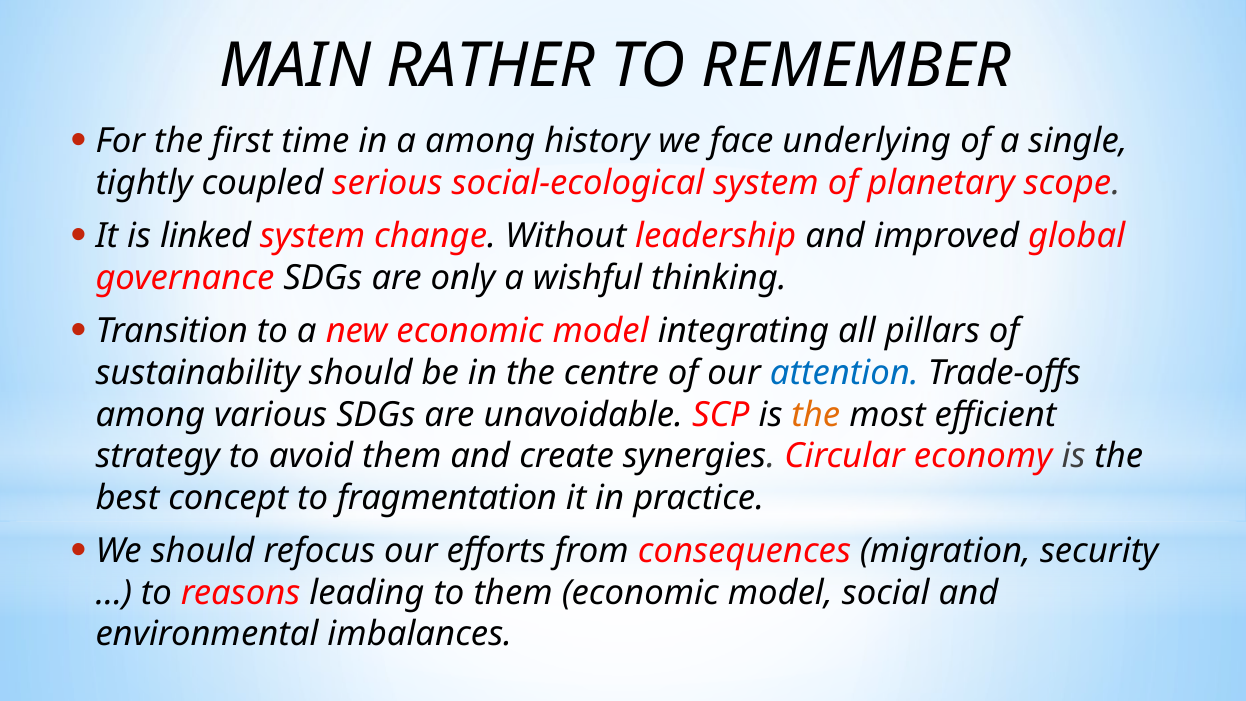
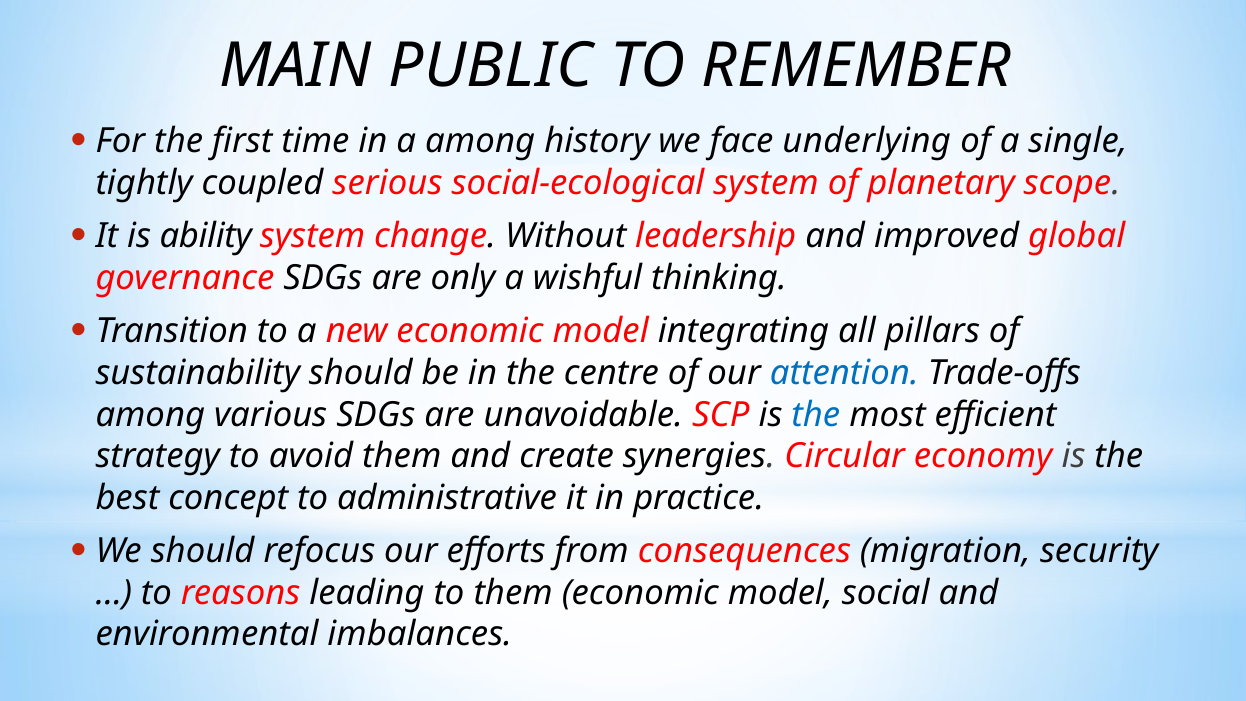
RATHER: RATHER -> PUBLIC (490, 66)
linked: linked -> ability (206, 236)
the colour: orange -> blue (816, 415)
fragmentation: fragmentation -> administrative (447, 498)
